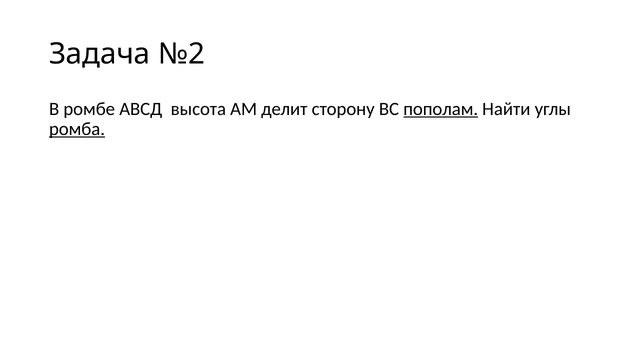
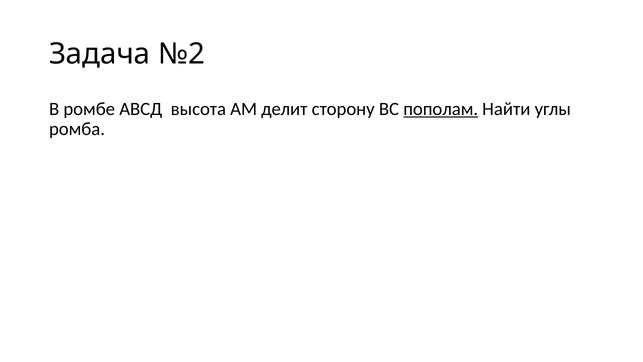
ромба underline: present -> none (77, 129)
